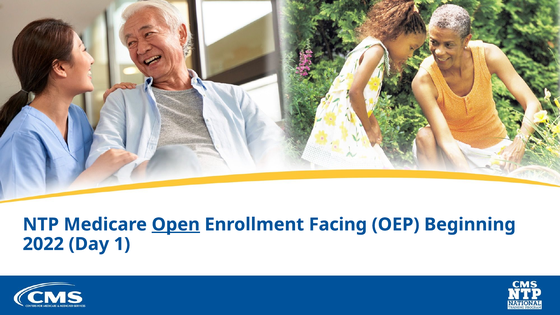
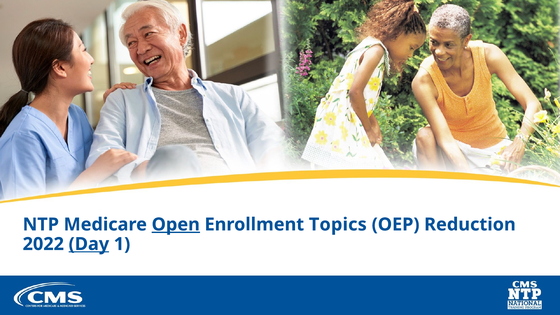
Facing: Facing -> Topics (338, 225)
Beginning: Beginning -> Reduction (470, 225)
Day underline: none -> present (89, 244)
